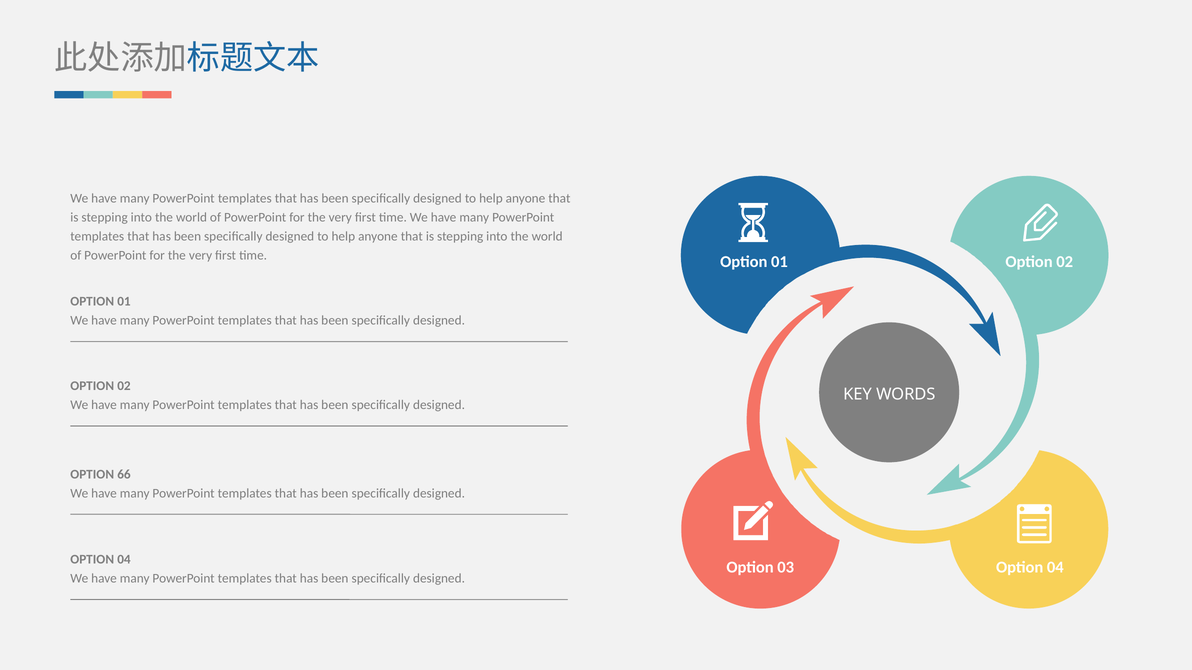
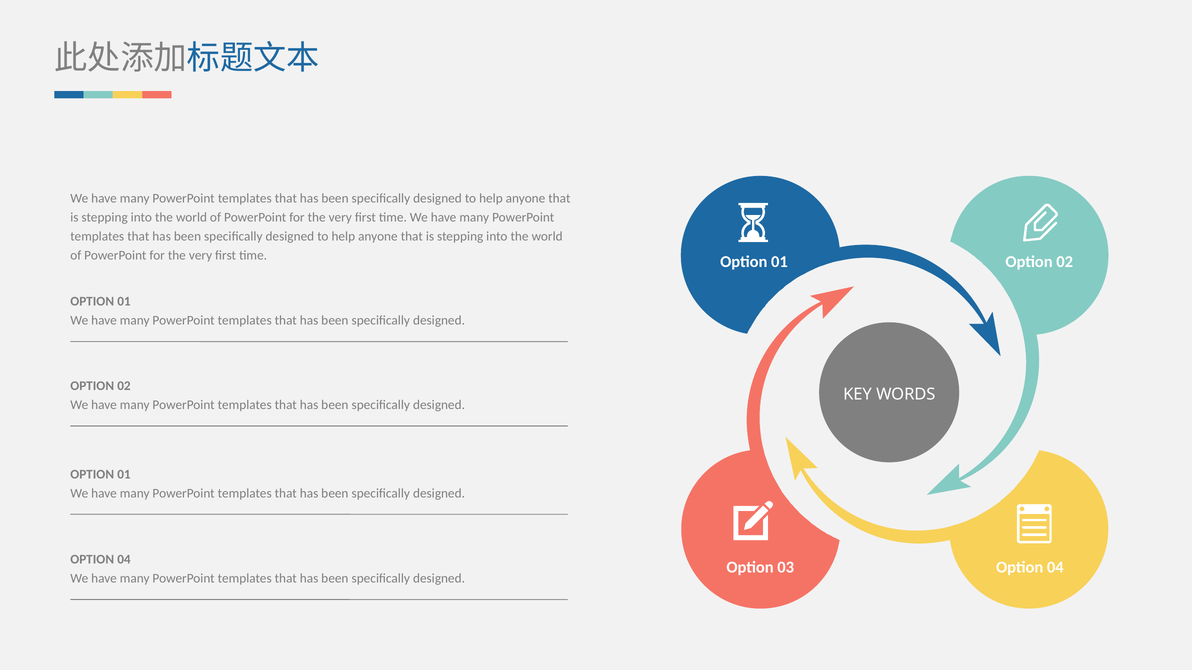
66: 66 -> 01 (124, 475)
